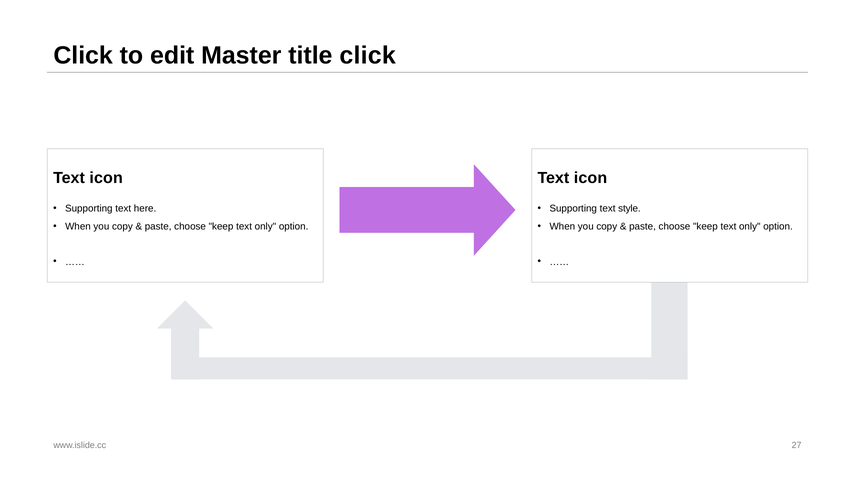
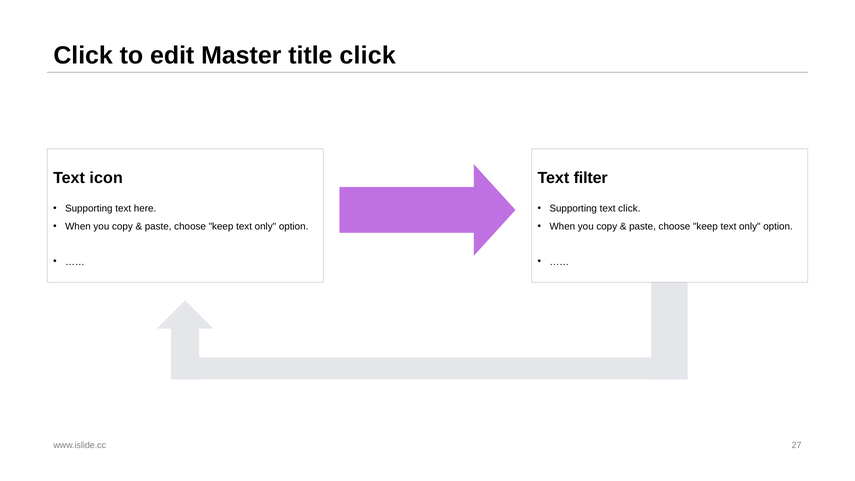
icon: icon -> filter (591, 178)
text style: style -> click (629, 209)
